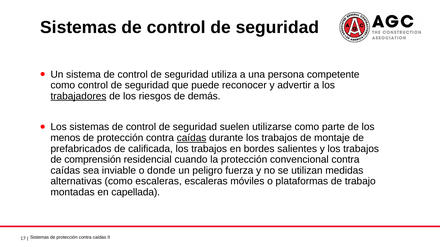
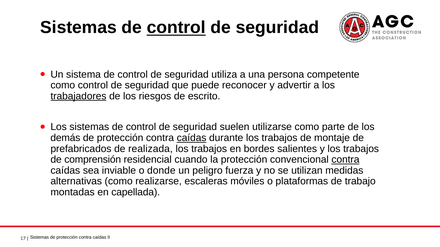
control underline: none -> present (176, 28)
demás: demás -> escrito (204, 96)
menos: menos -> demás (65, 138)
calificada: calificada -> realizada (150, 149)
contra underline: none -> present (345, 160)
como escaleras: escaleras -> realizarse (159, 182)
